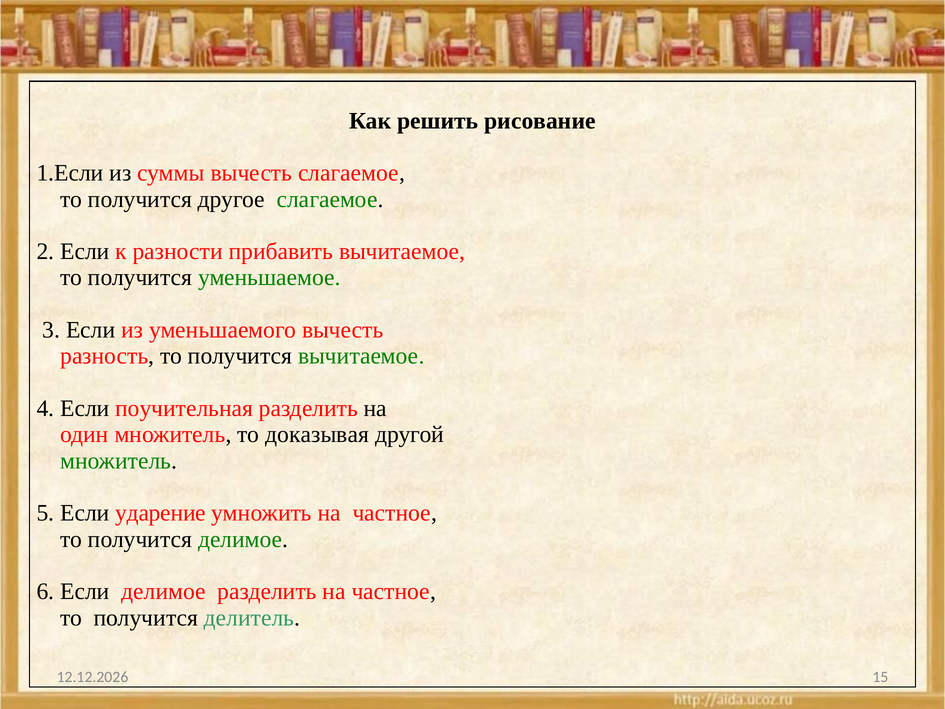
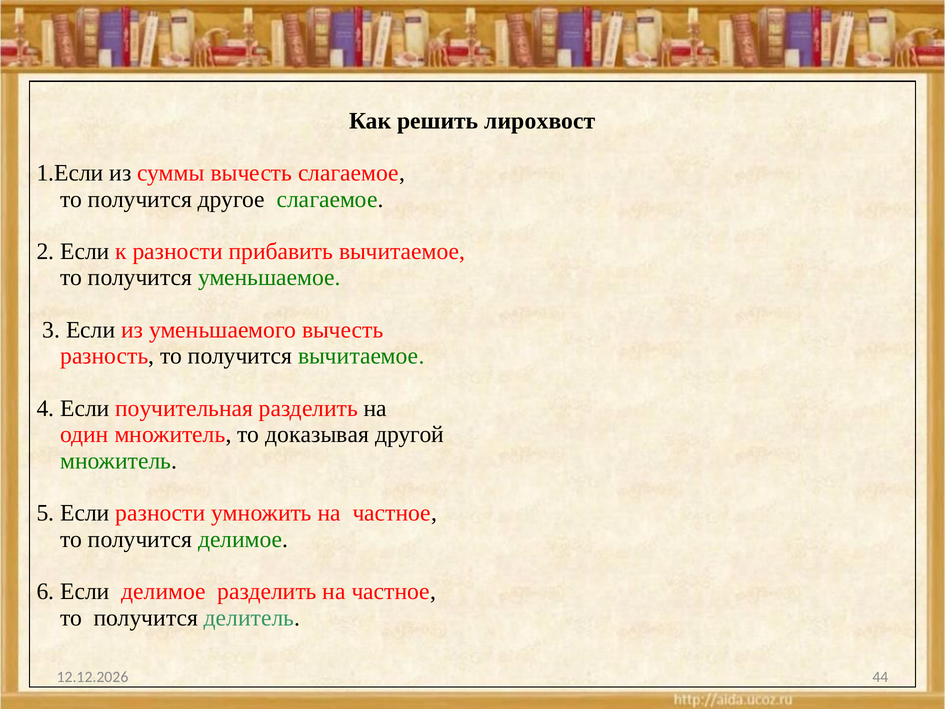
рисование: рисование -> лирохвост (540, 121)
Если ударение: ударение -> разности (160, 513)
15: 15 -> 44 (880, 677)
